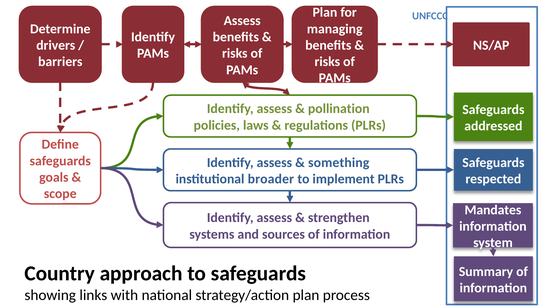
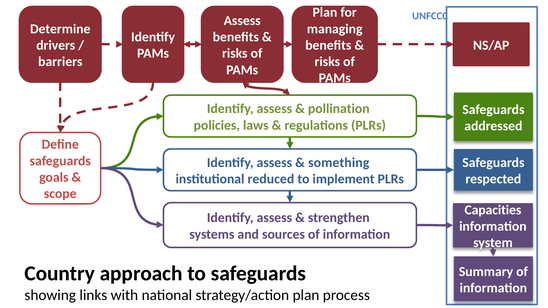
broader: broader -> reduced (271, 179)
Mandates: Mandates -> Capacities (493, 210)
